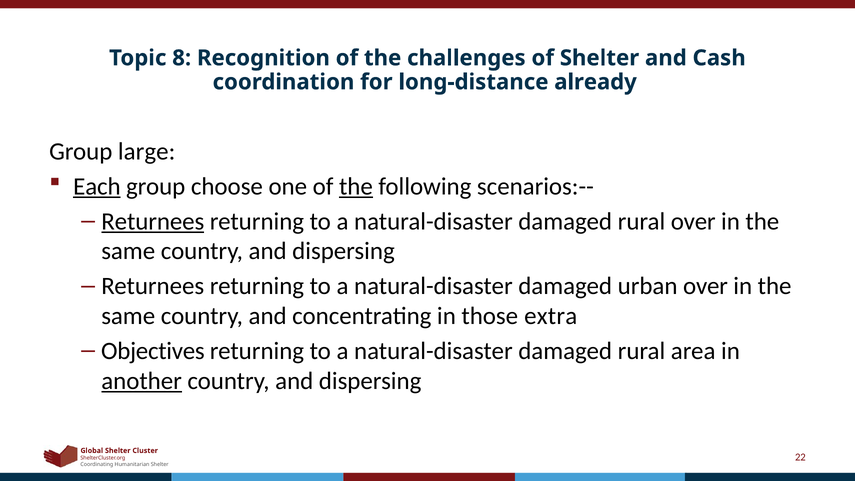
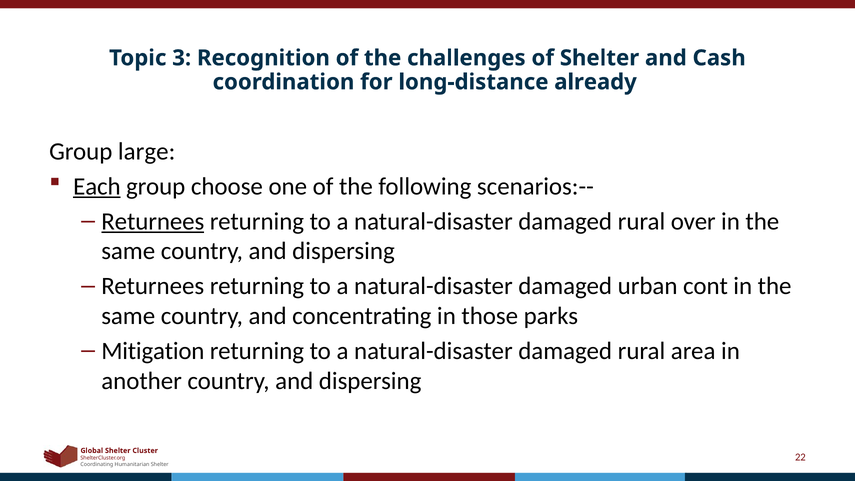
8: 8 -> 3 (182, 58)
the underline: present -> none (356, 186)
urban over: over -> cont (705, 286)
extra: extra -> parks (551, 316)
Objectives: Objectives -> Mitigation (153, 351)
another underline: present -> none (142, 381)
